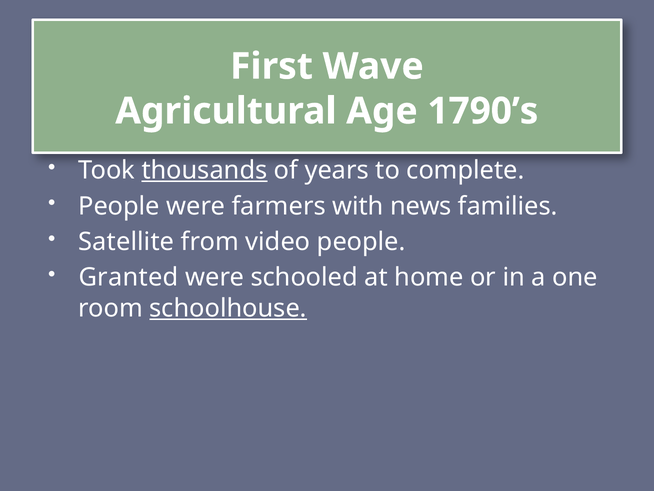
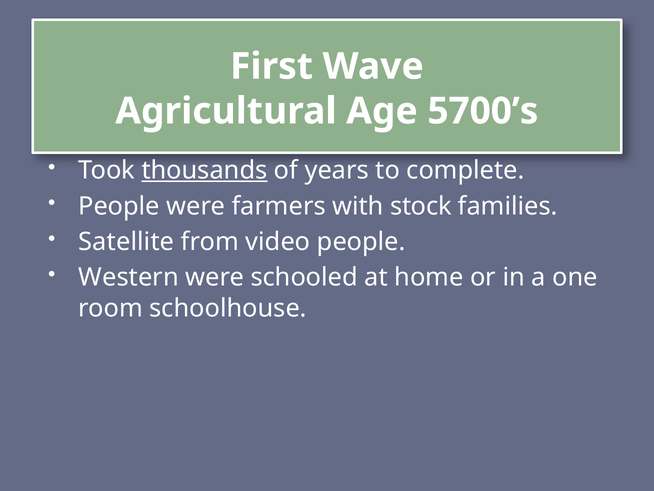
1790’s: 1790’s -> 5700’s (483, 111)
news: news -> stock (421, 206)
Granted: Granted -> Western (129, 277)
schoolhouse underline: present -> none (228, 308)
